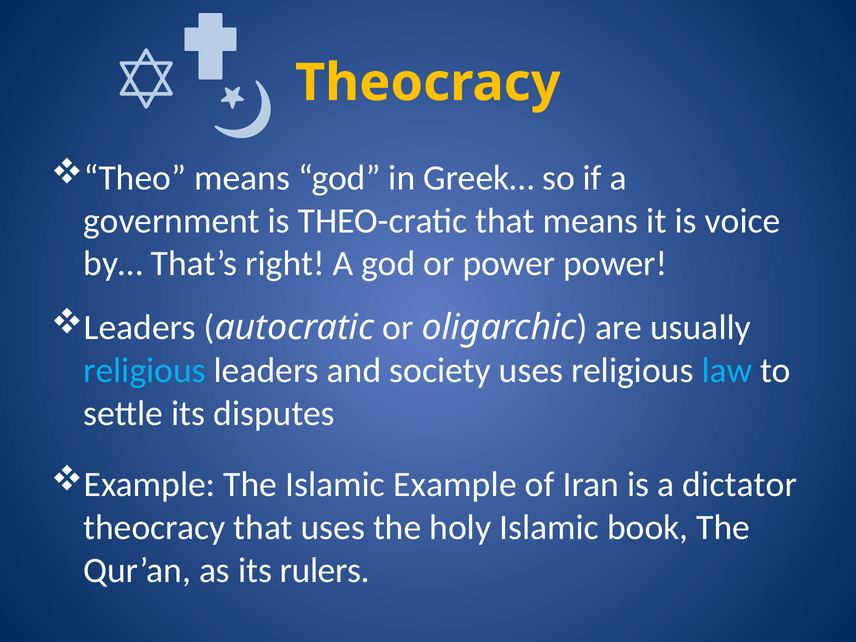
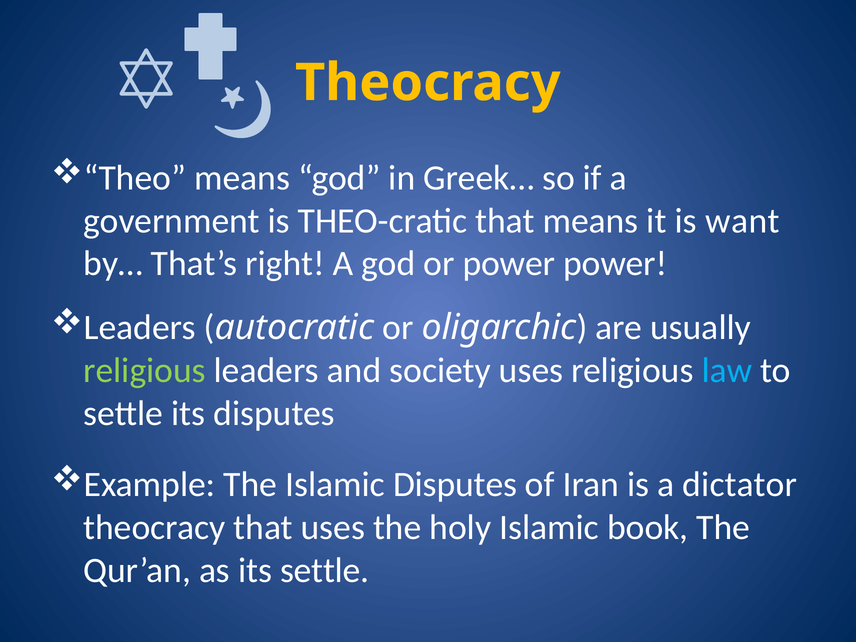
voice: voice -> want (742, 221)
religious colour: light blue -> light green (145, 371)
Islamic Example: Example -> Disputes (455, 485)
its rulers: rulers -> settle (325, 570)
